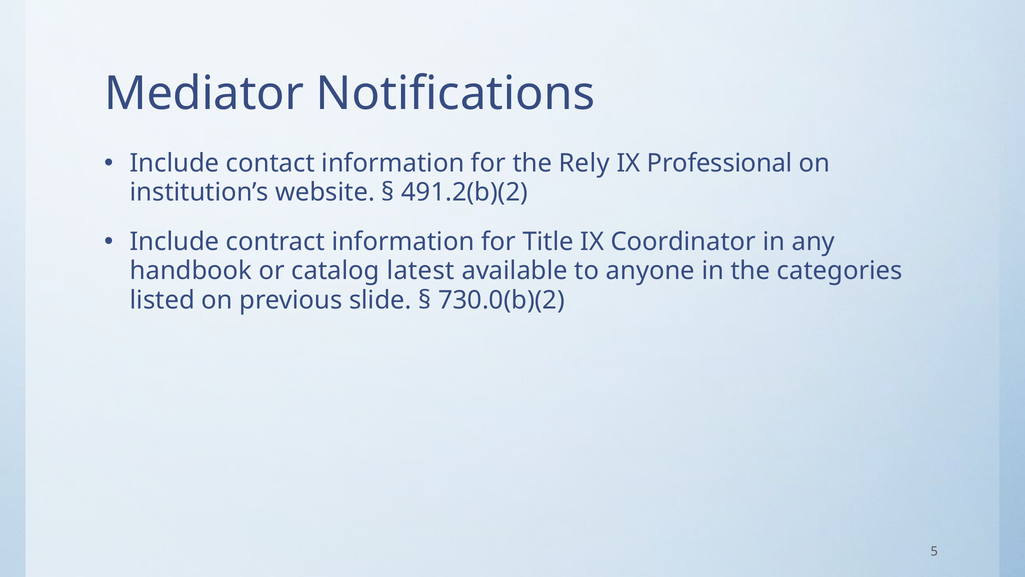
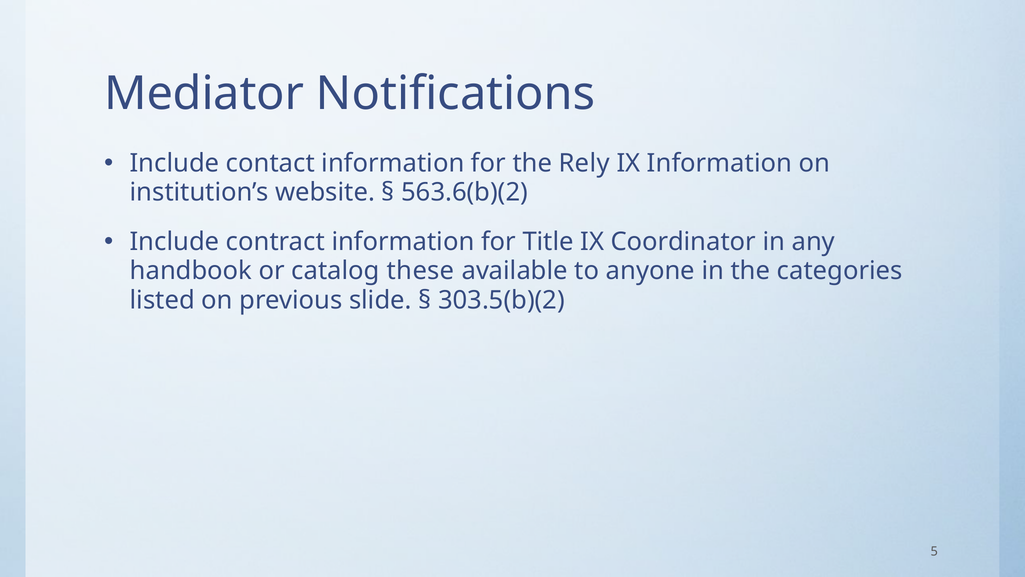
IX Professional: Professional -> Information (720, 163)
491.2(b)(2: 491.2(b)(2 -> 563.6(b)(2 (465, 192)
latest: latest -> these (421, 271)
730.0(b)(2: 730.0(b)(2 -> 303.5(b)(2 (501, 300)
